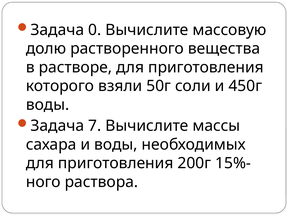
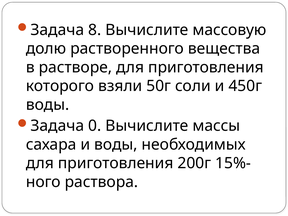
0: 0 -> 8 (95, 30)
7: 7 -> 0 (95, 126)
